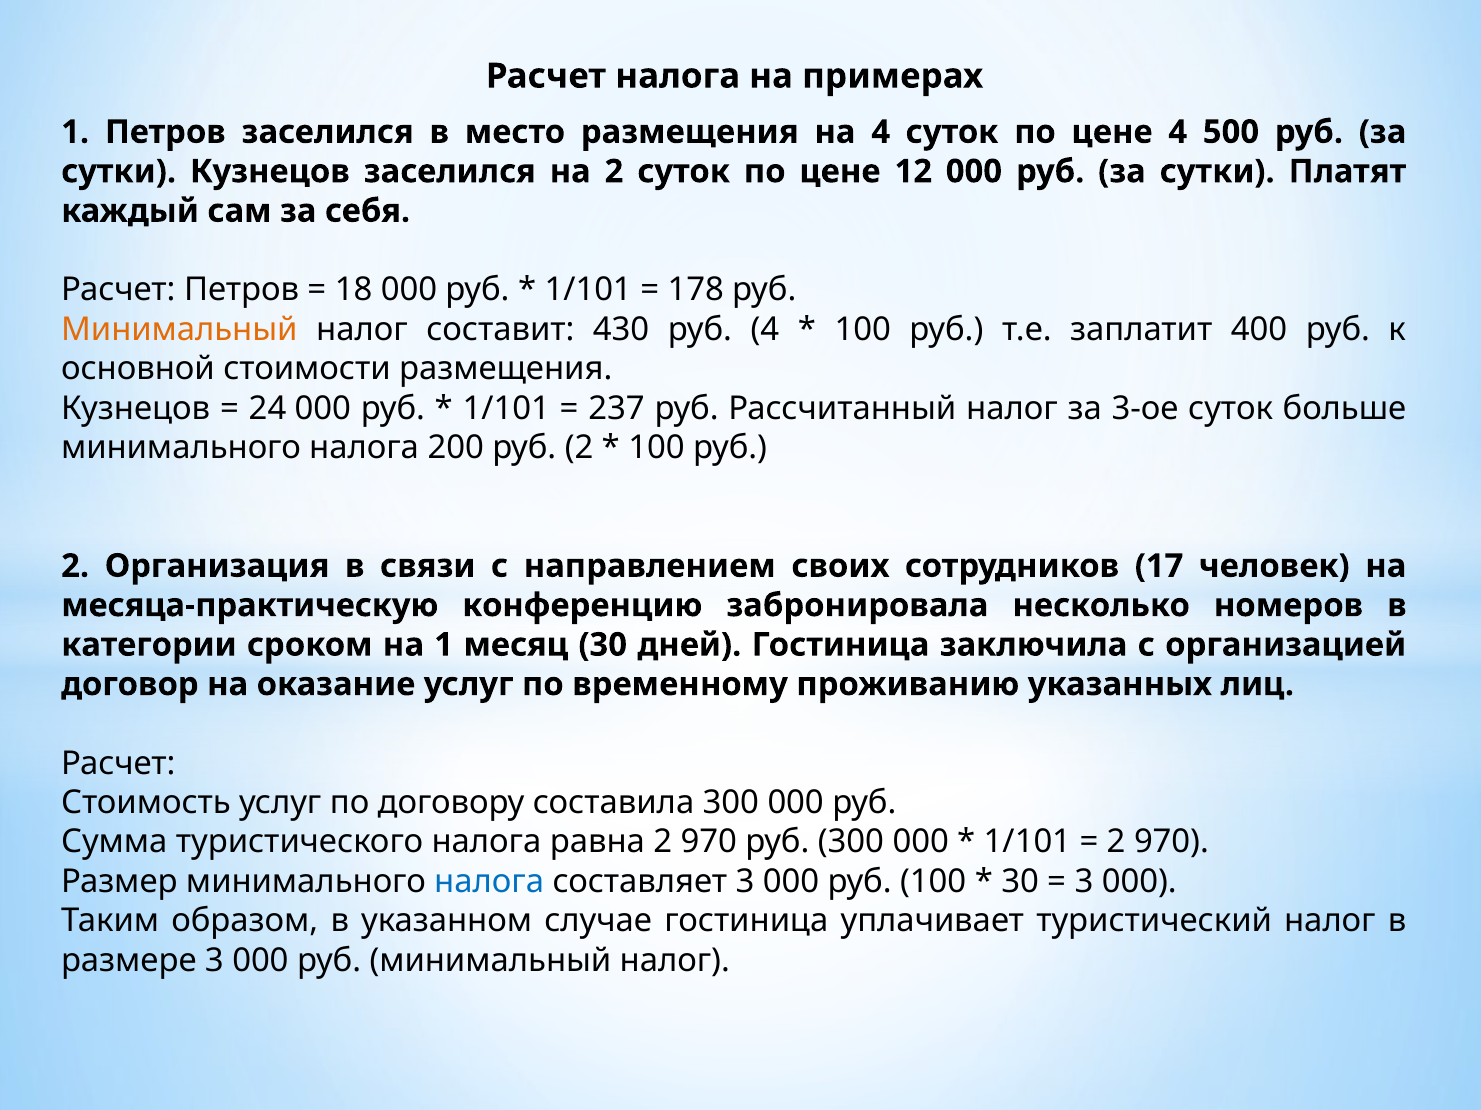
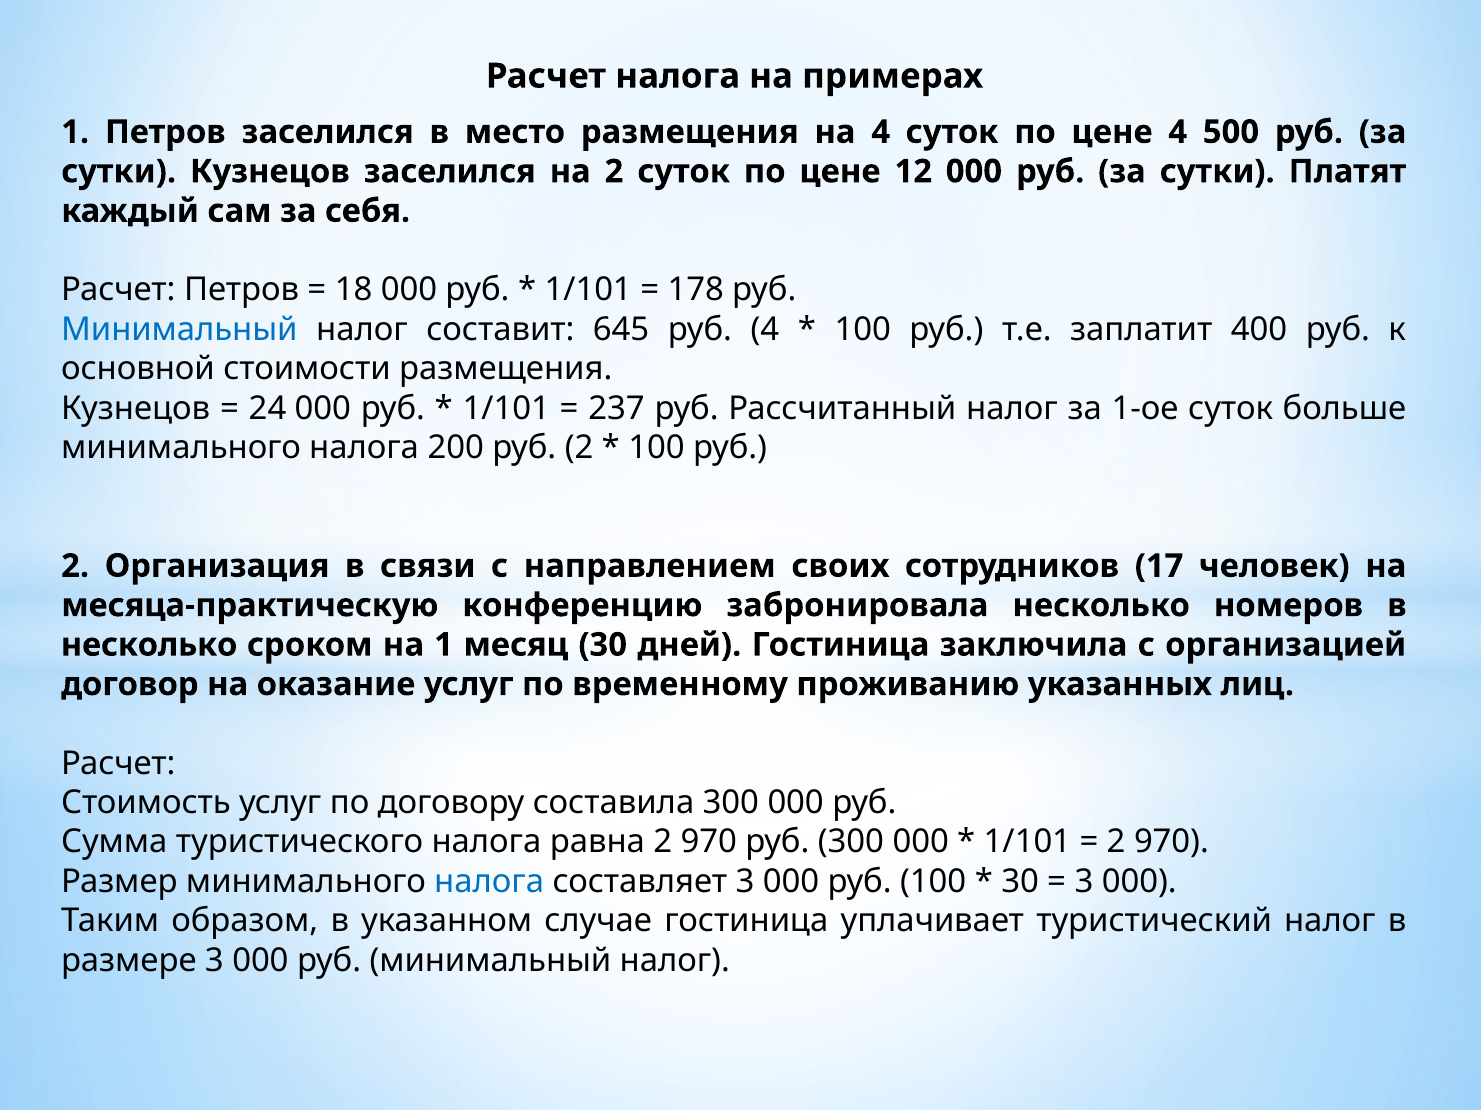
Минимальный colour: orange -> blue (179, 329)
430: 430 -> 645 (621, 329)
3-ое: 3-ое -> 1-ое (1145, 408)
категории: категории -> несколько (149, 645)
